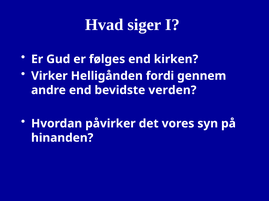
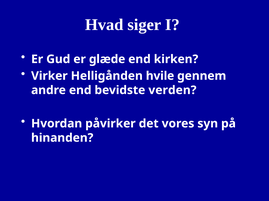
følges: følges -> glæde (107, 59)
fordi: fordi -> hvile (160, 76)
